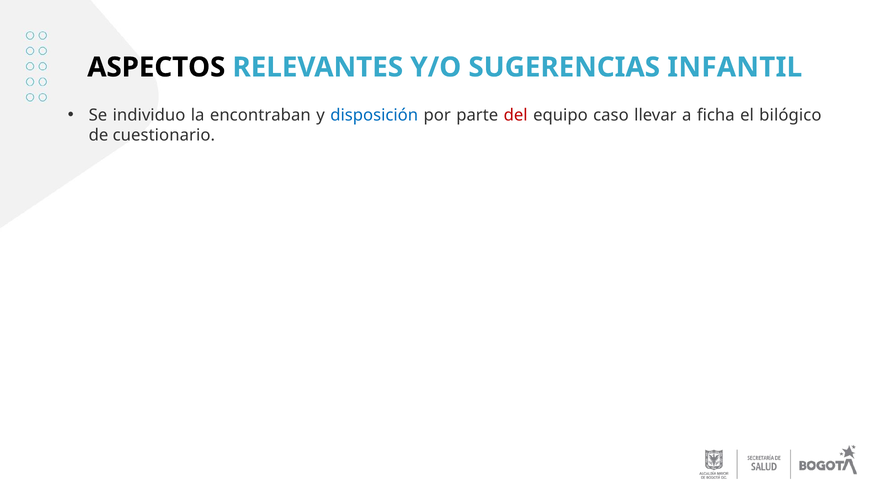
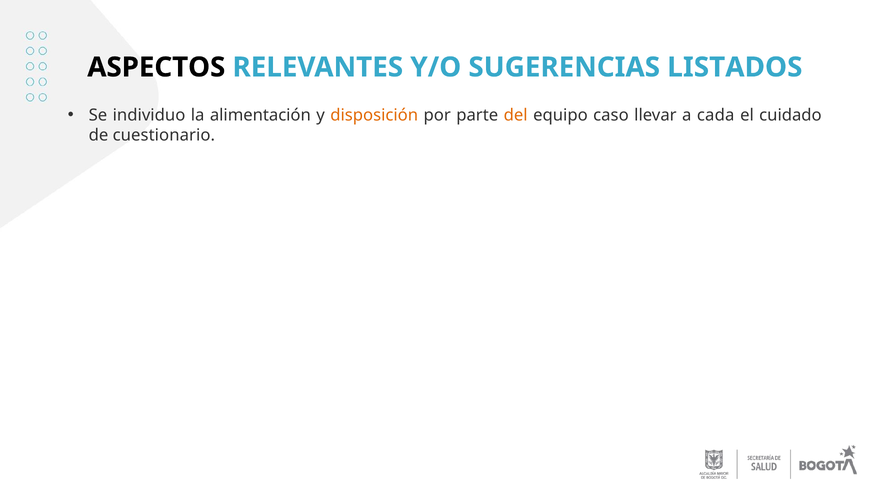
INFANTIL: INFANTIL -> LISTADOS (735, 67)
encontraban: encontraban -> alimentación (260, 115)
disposición colour: blue -> orange (374, 115)
del colour: red -> orange (516, 115)
ficha: ficha -> cada (716, 115)
bilógico: bilógico -> cuidado (790, 115)
